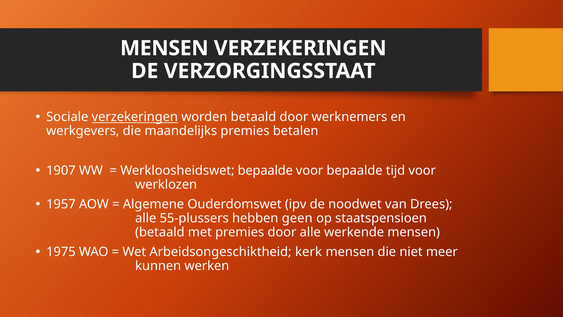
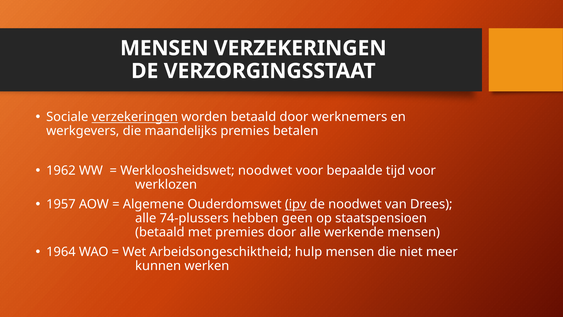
1907: 1907 -> 1962 (61, 170)
Werkloosheidswet bepaalde: bepaalde -> noodwet (265, 170)
ipv underline: none -> present (296, 204)
55-plussers: 55-plussers -> 74-plussers (194, 218)
1975: 1975 -> 1964 (61, 252)
kerk: kerk -> hulp (309, 252)
